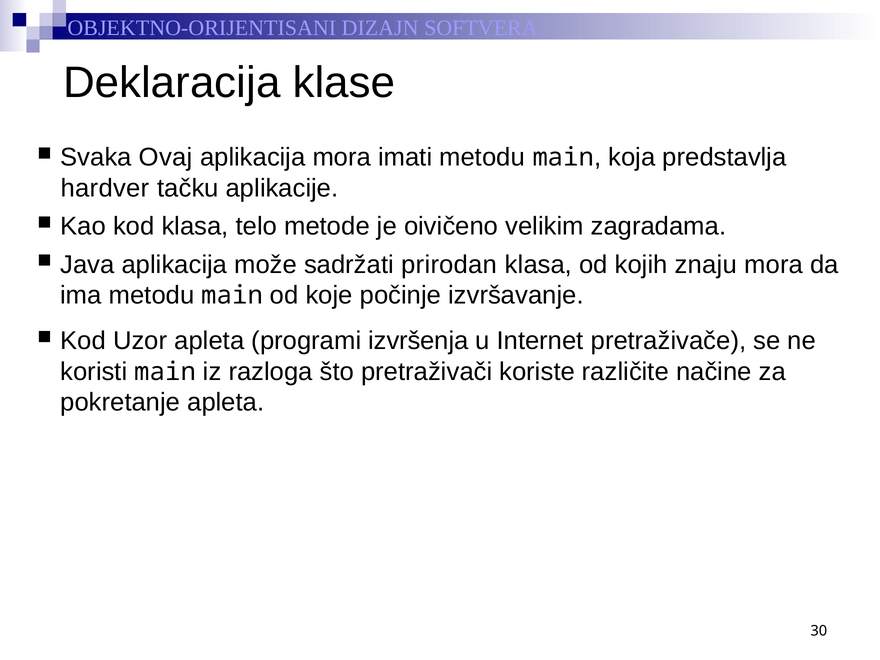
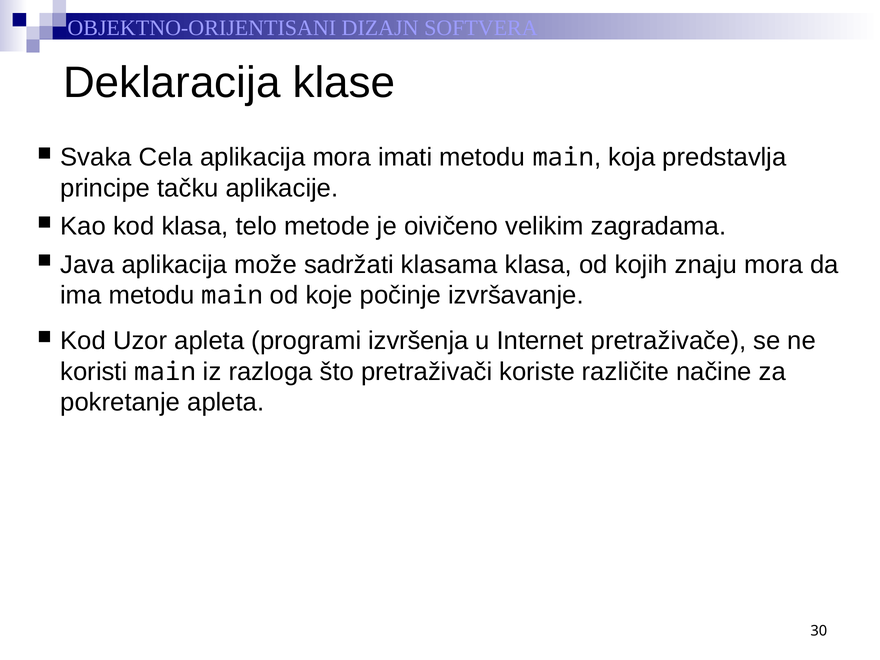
Ovaj: Ovaj -> Cela (166, 158)
hardver: hardver -> principe (105, 188)
prirodan: prirodan -> klasama (449, 265)
